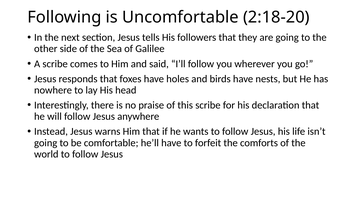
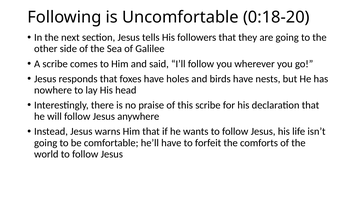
2:18-20: 2:18-20 -> 0:18-20 (276, 17)
